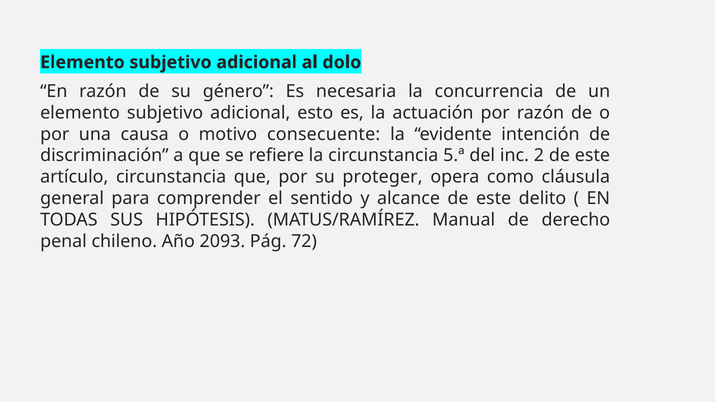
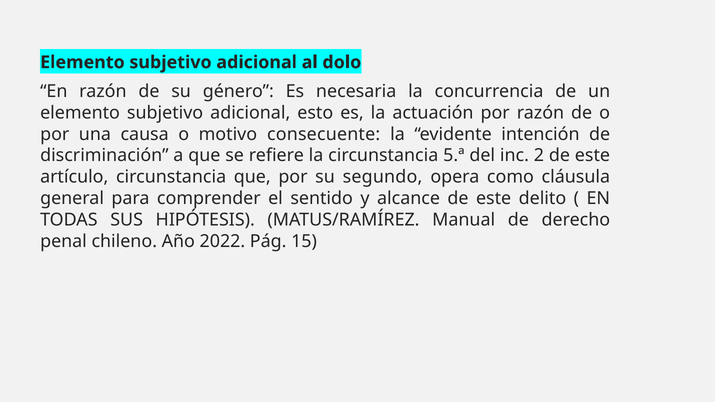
proteger: proteger -> segundo (383, 177)
2093: 2093 -> 2022 (222, 241)
72: 72 -> 15 (304, 241)
